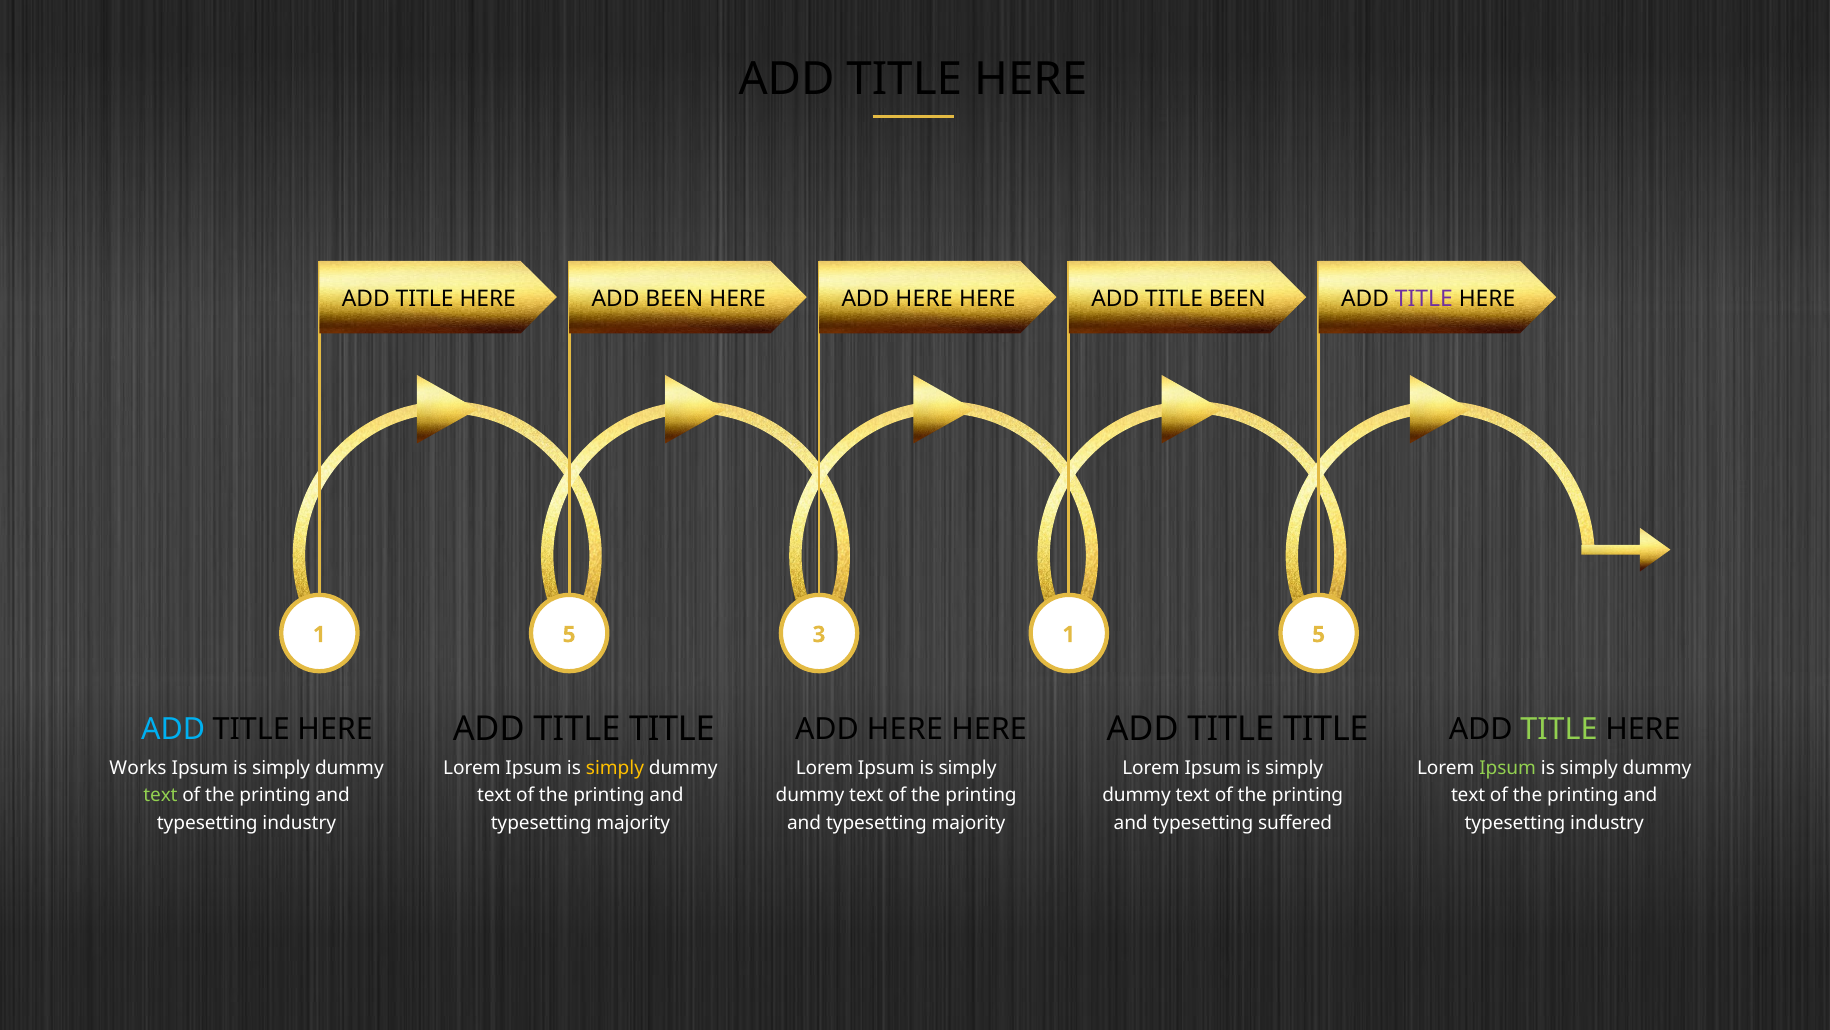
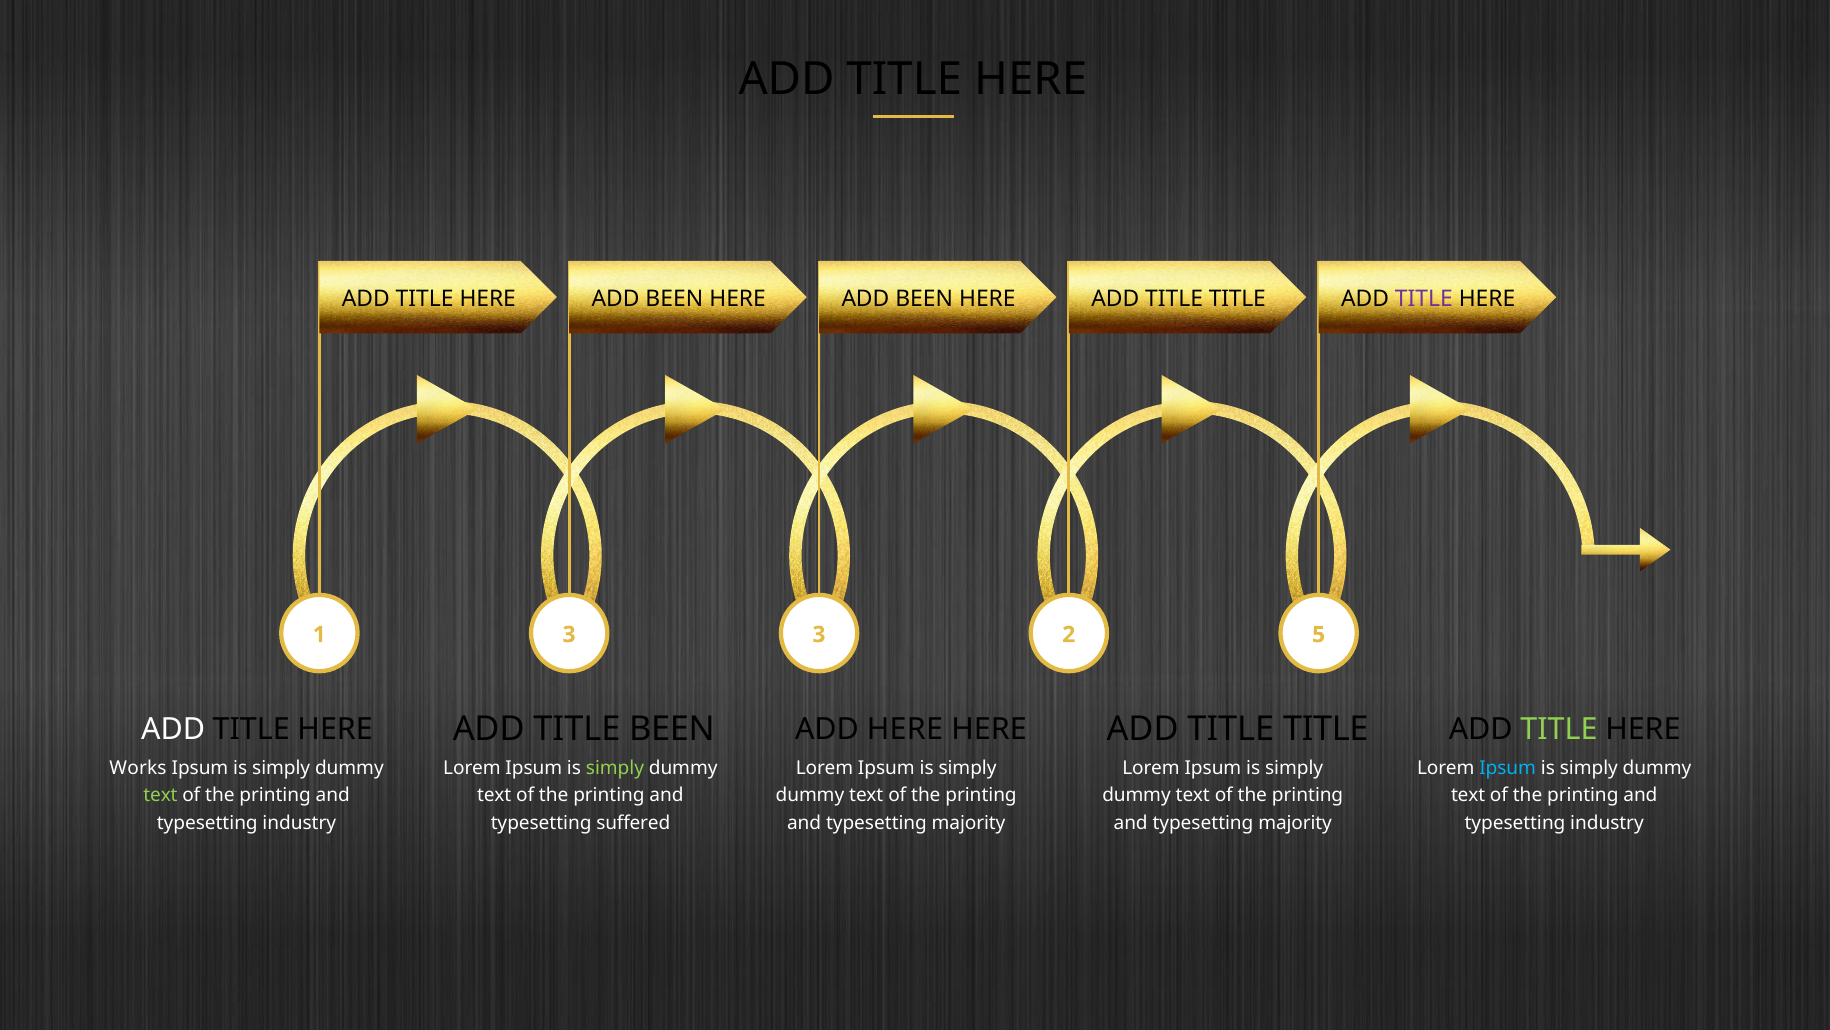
HERE: HERE -> BEEN (924, 299)
BEEN: BEEN -> TITLE (1237, 299)
5: 5 -> 3 (569, 634)
3 1: 1 -> 2 (1069, 634)
TITLE: TITLE -> BEEN (672, 729)
ADD colour: light blue -> white (173, 729)
simply colour: yellow -> light green (615, 767)
Ipsum colour: light green -> light blue (1508, 767)
majority: majority -> suffered (633, 822)
suffered: suffered -> majority (1295, 822)
